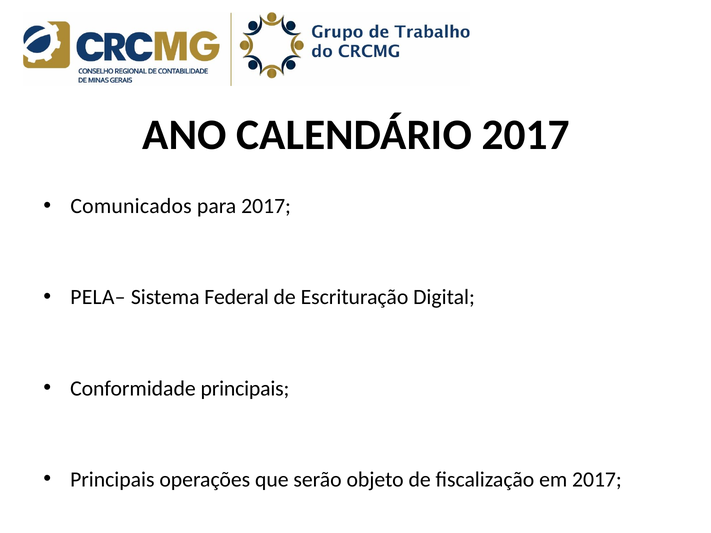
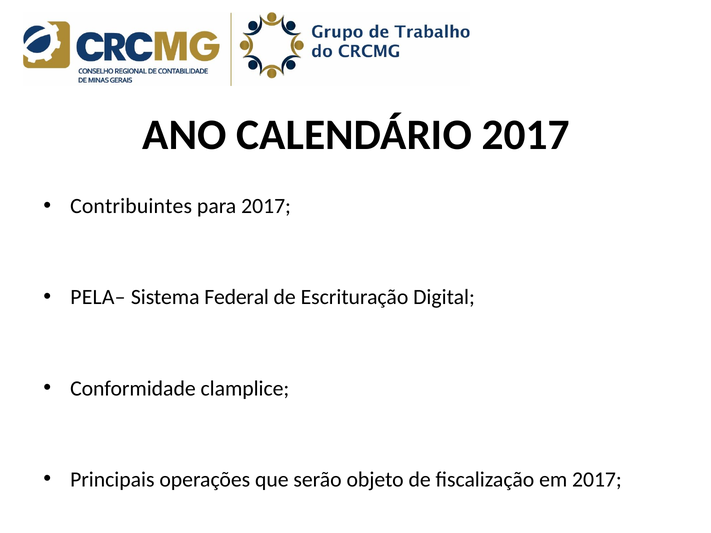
Comunicados: Comunicados -> Contribuintes (131, 206)
Conformidade principais: principais -> clamplice (245, 389)
